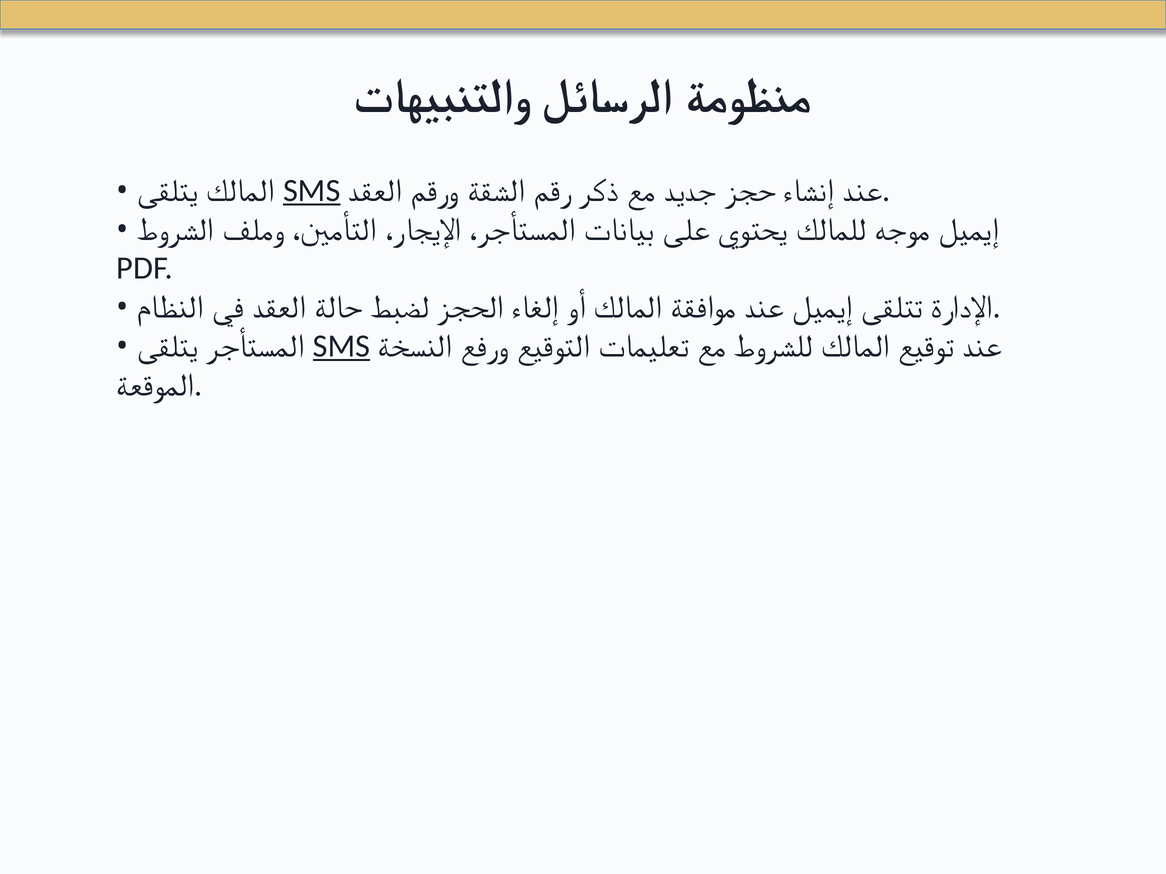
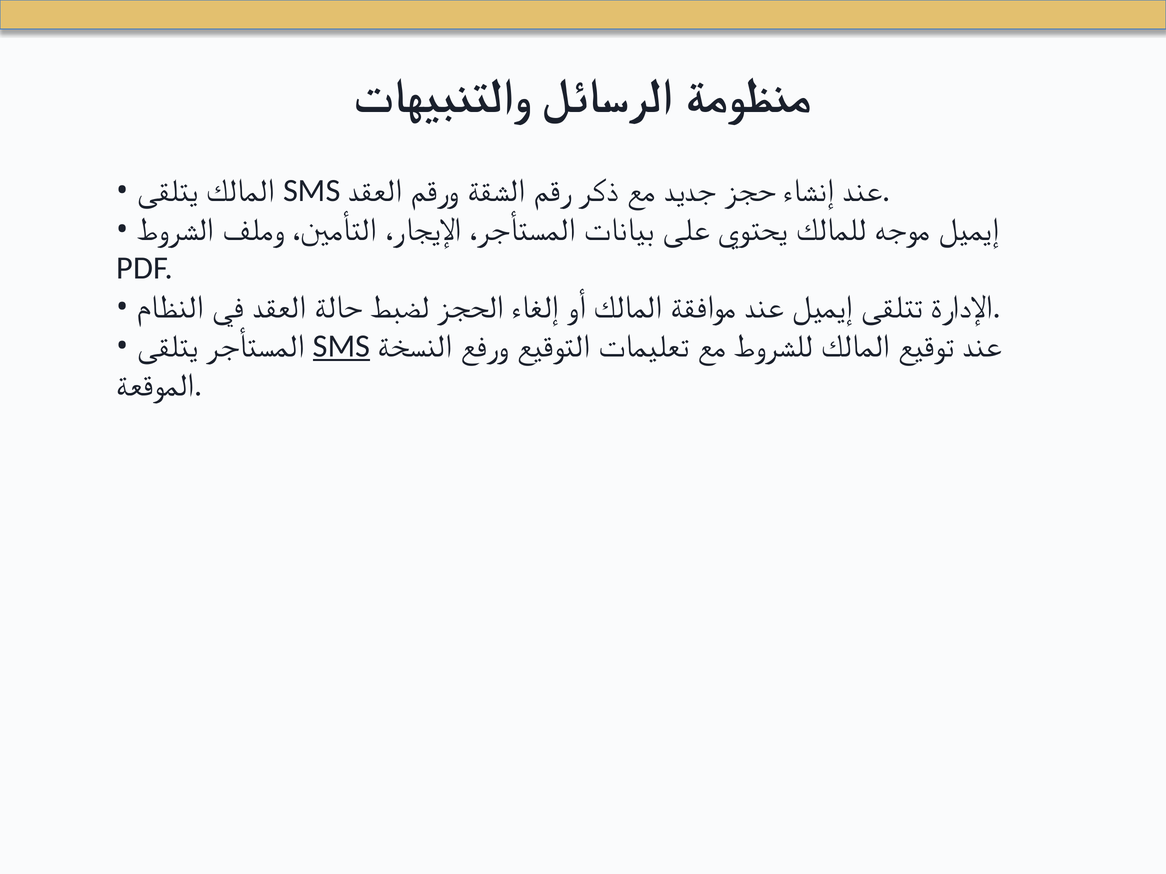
SMS underline: present -> none (312, 191)
